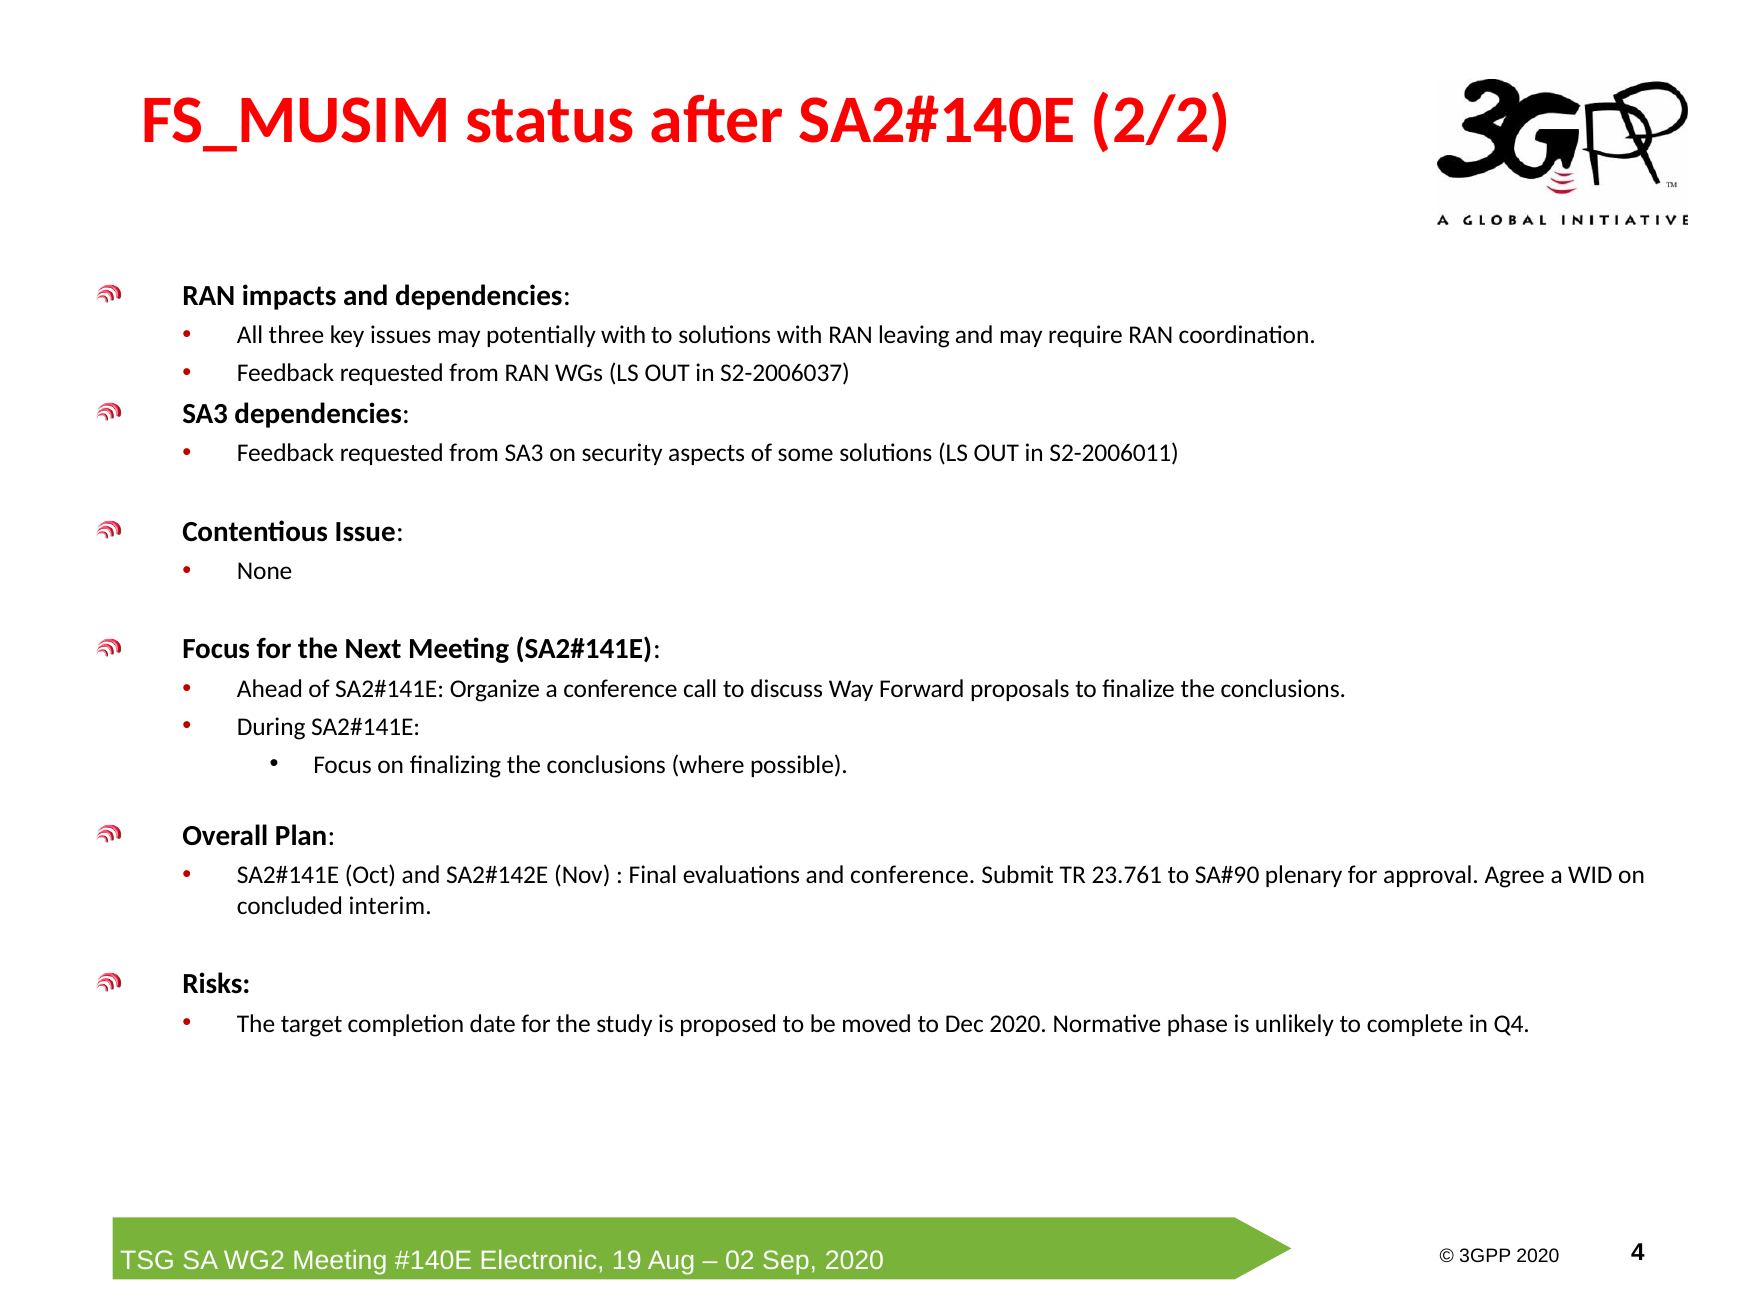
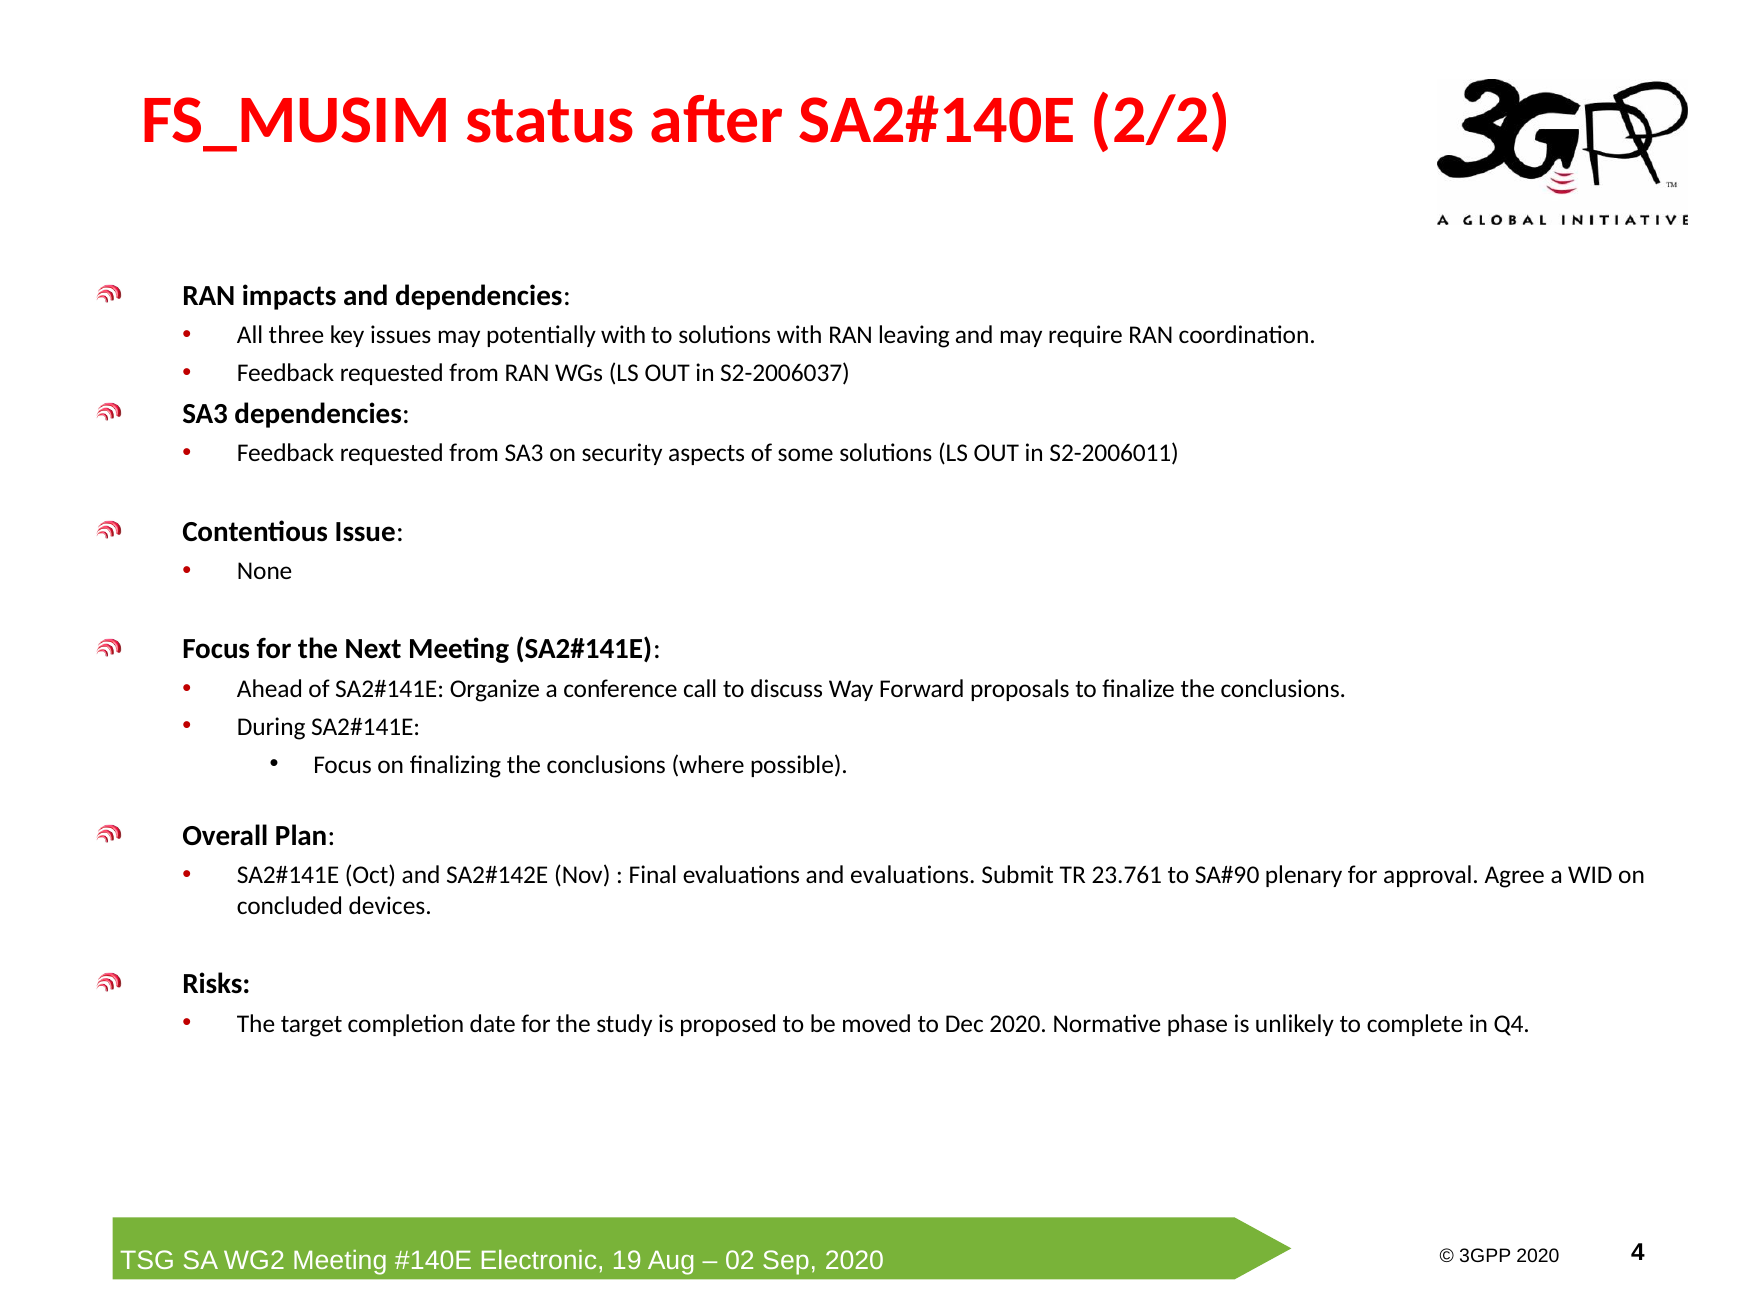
and conference: conference -> evaluations (913, 876)
interim: interim -> devices (390, 906)
